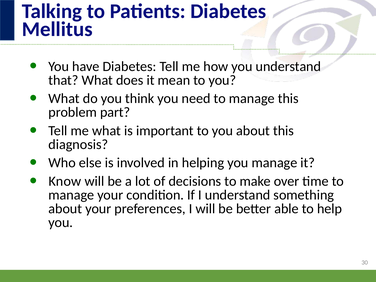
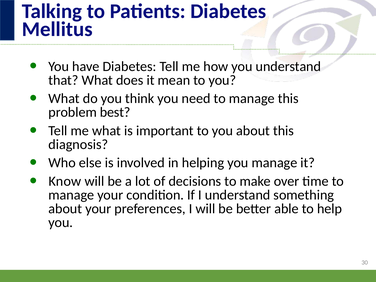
part: part -> best (115, 112)
